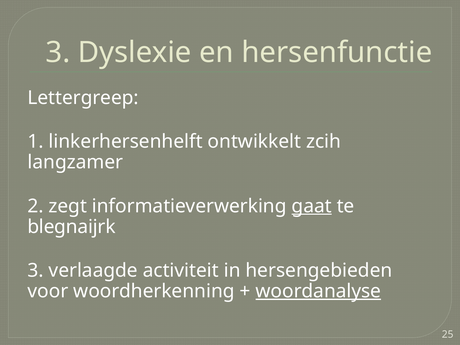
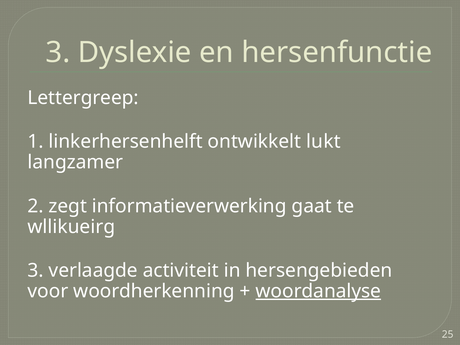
zcih: zcih -> lukt (323, 142)
gaat underline: present -> none (312, 206)
blegnaijrk: blegnaijrk -> wllikueirg (71, 227)
